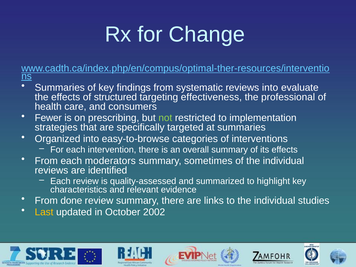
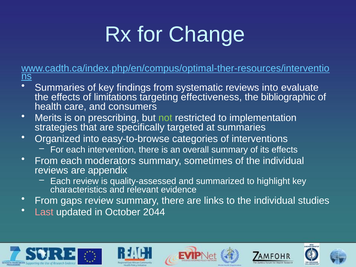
structured: structured -> limitations (115, 97)
professional: professional -> bibliographic (288, 97)
Fewer: Fewer -> Merits (48, 118)
identified: identified -> appendix (108, 170)
done: done -> gaps (71, 201)
Last colour: yellow -> pink (44, 212)
2002: 2002 -> 2044 (154, 212)
